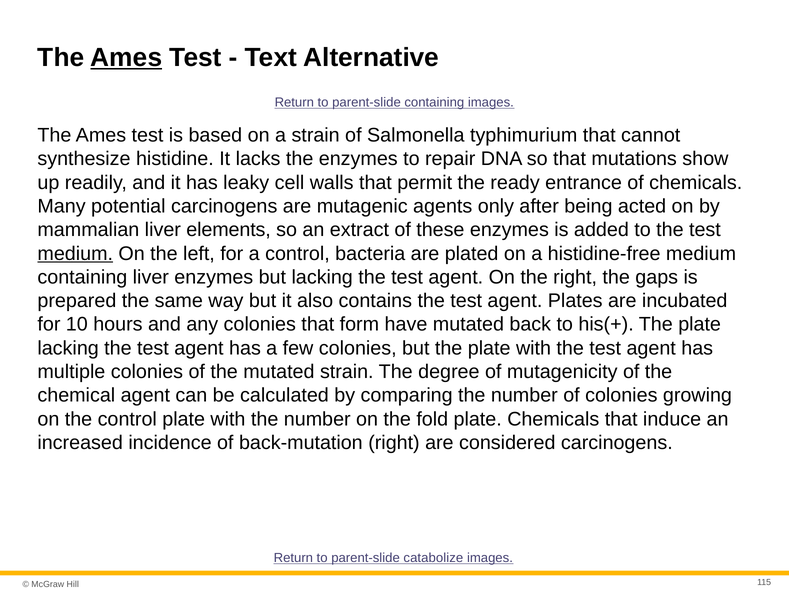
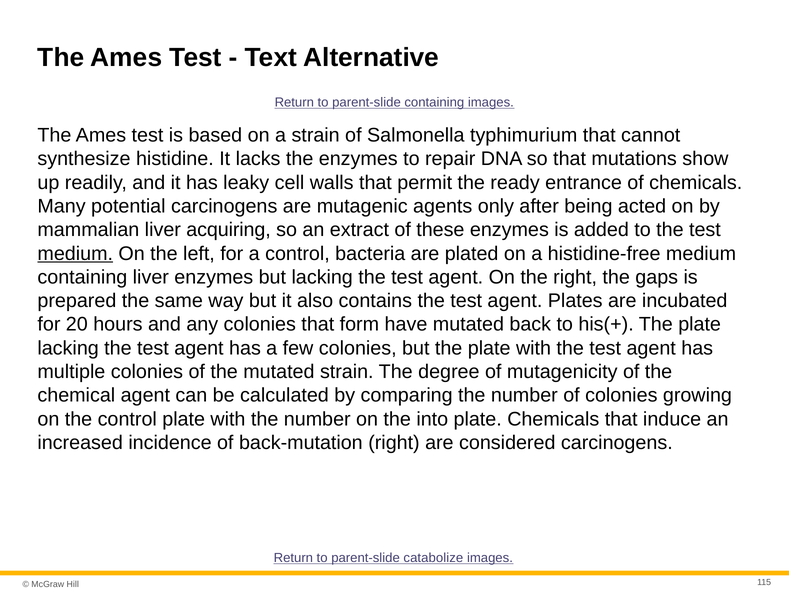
Ames underline: present -> none (126, 57)
elements: elements -> acquiring (229, 230)
10: 10 -> 20 (77, 325)
fold: fold -> into (432, 420)
